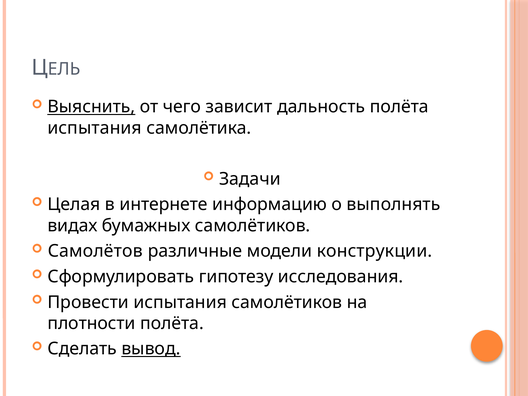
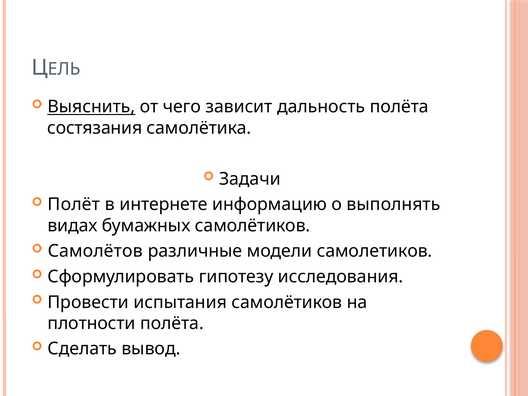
испытания: испытания -> состязания (95, 128)
Целая: Целая -> Полёт (74, 204)
конструкции: конструкции -> самолетиков (375, 251)
вывод underline: present -> none (151, 349)
